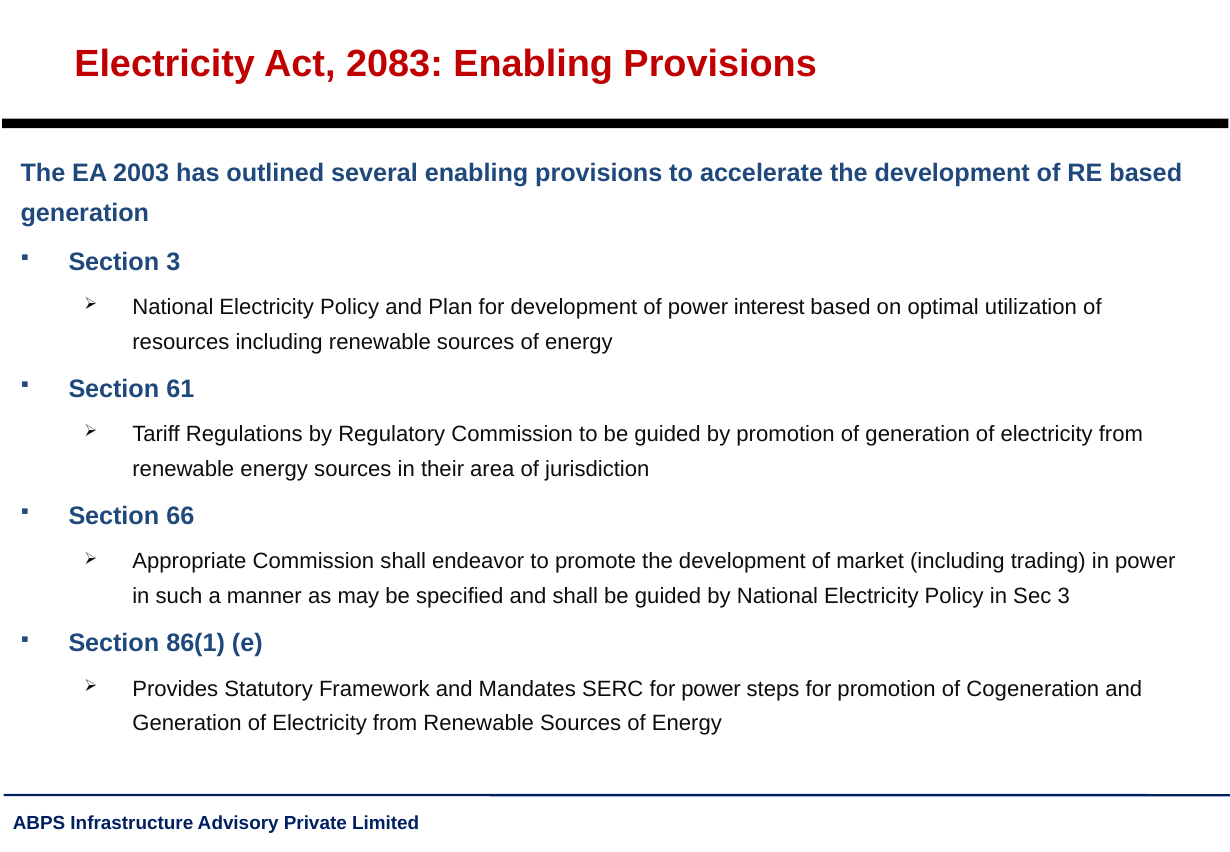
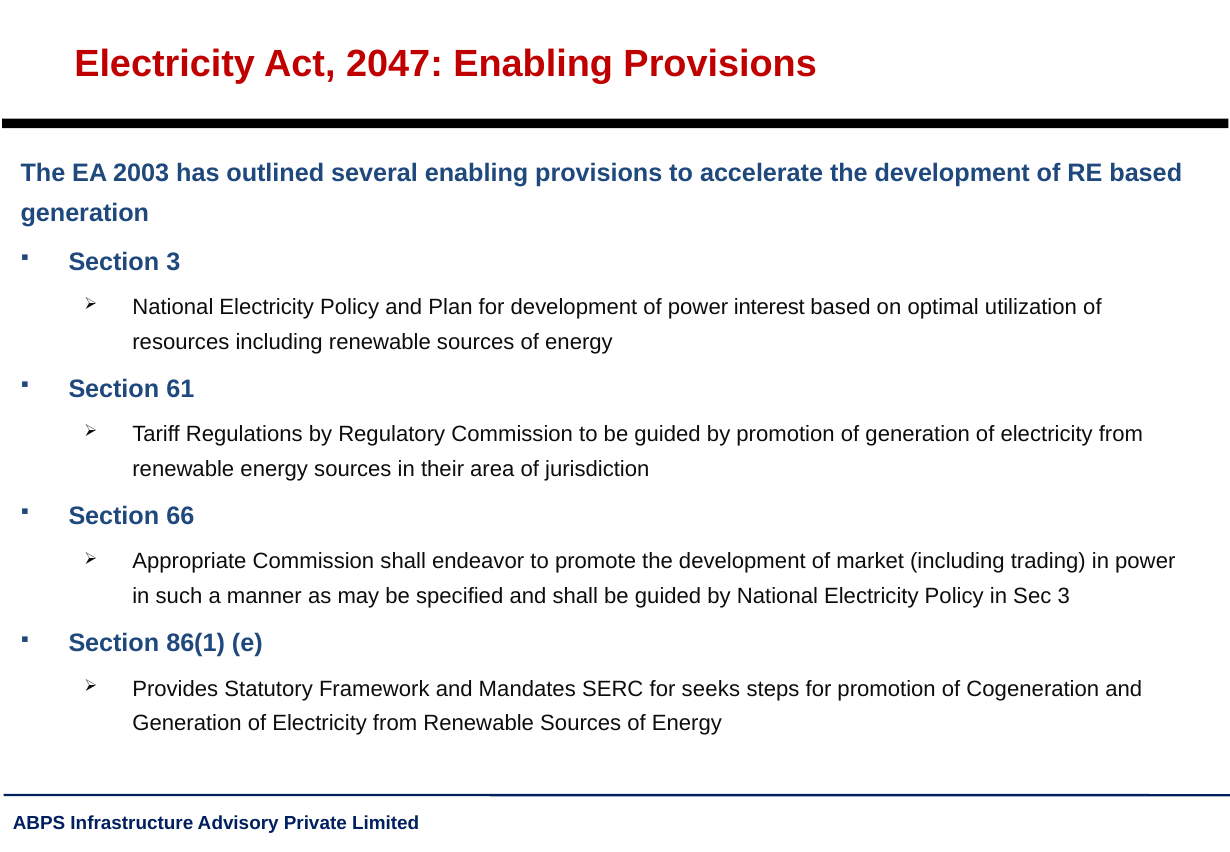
2083: 2083 -> 2047 (394, 64)
for power: power -> seeks (711, 689)
